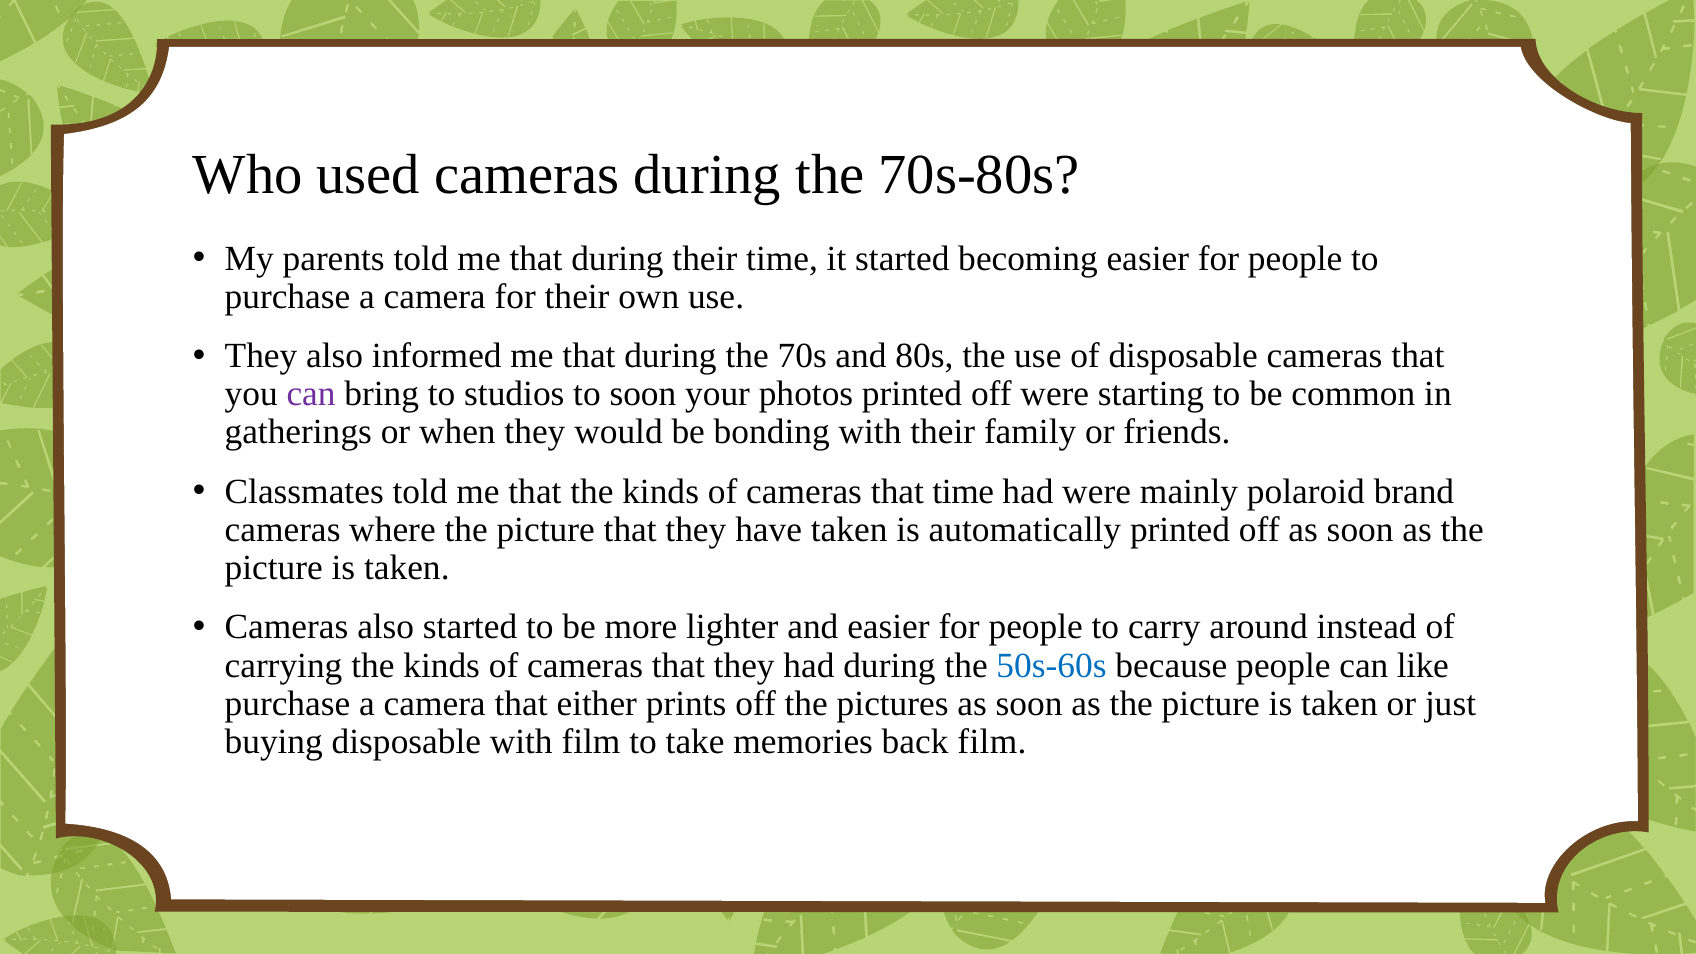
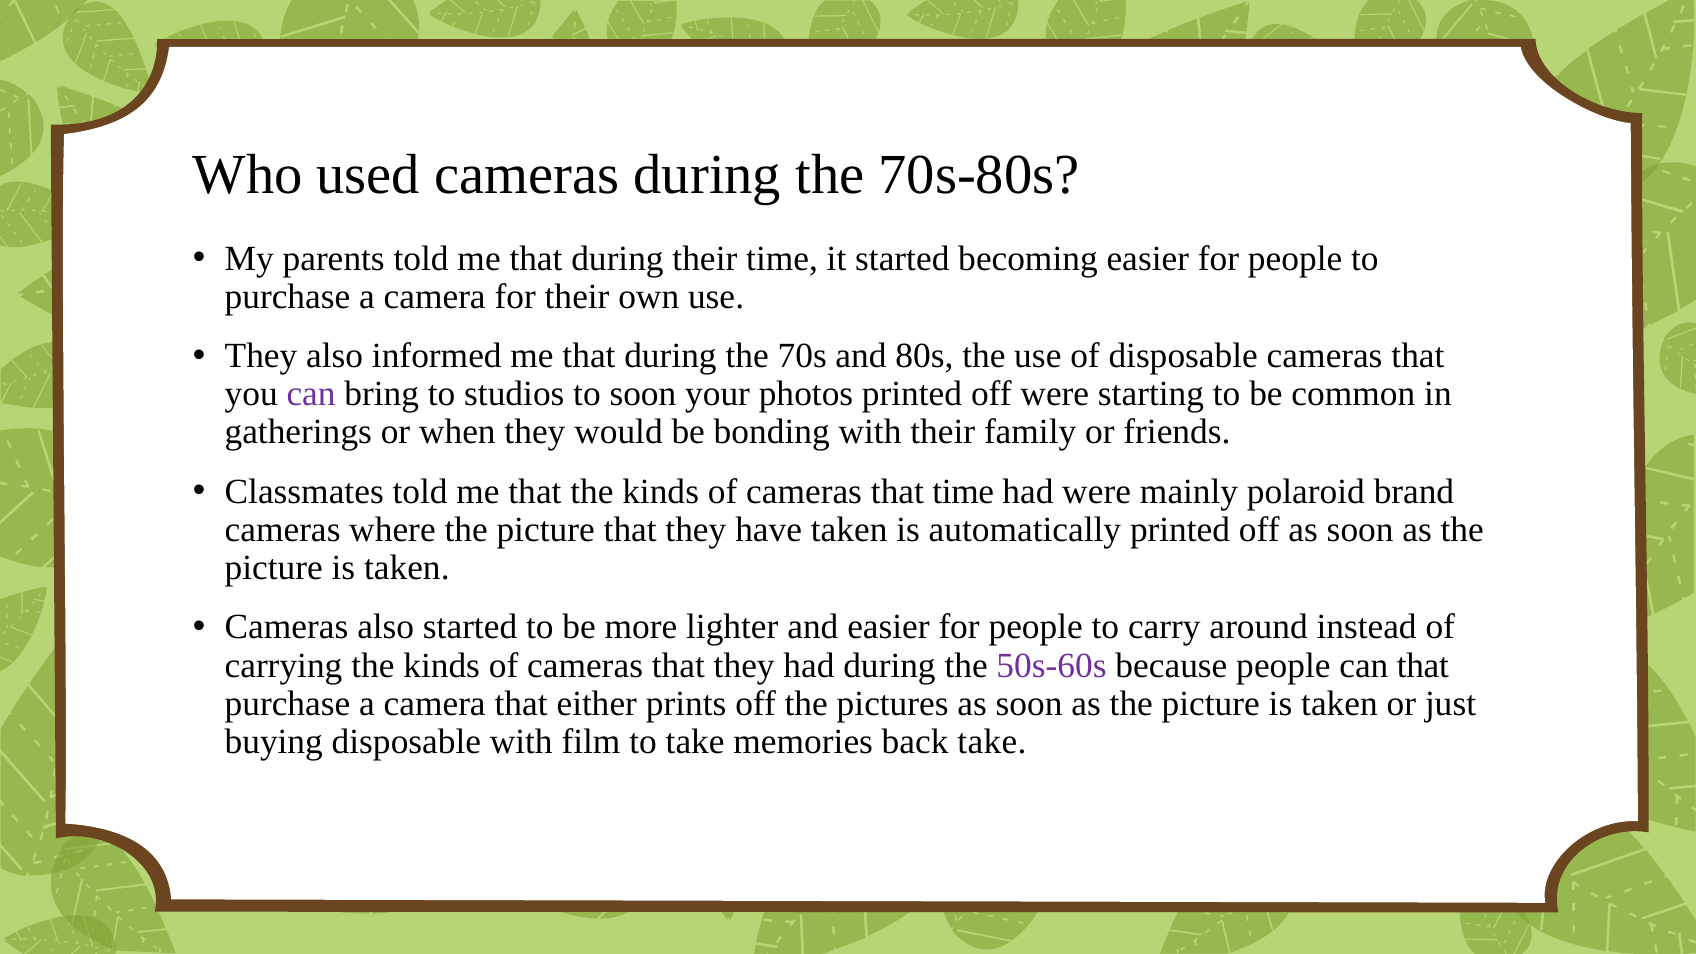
50s-60s colour: blue -> purple (1052, 665)
can like: like -> that (1423, 665)
back film: film -> take (992, 742)
